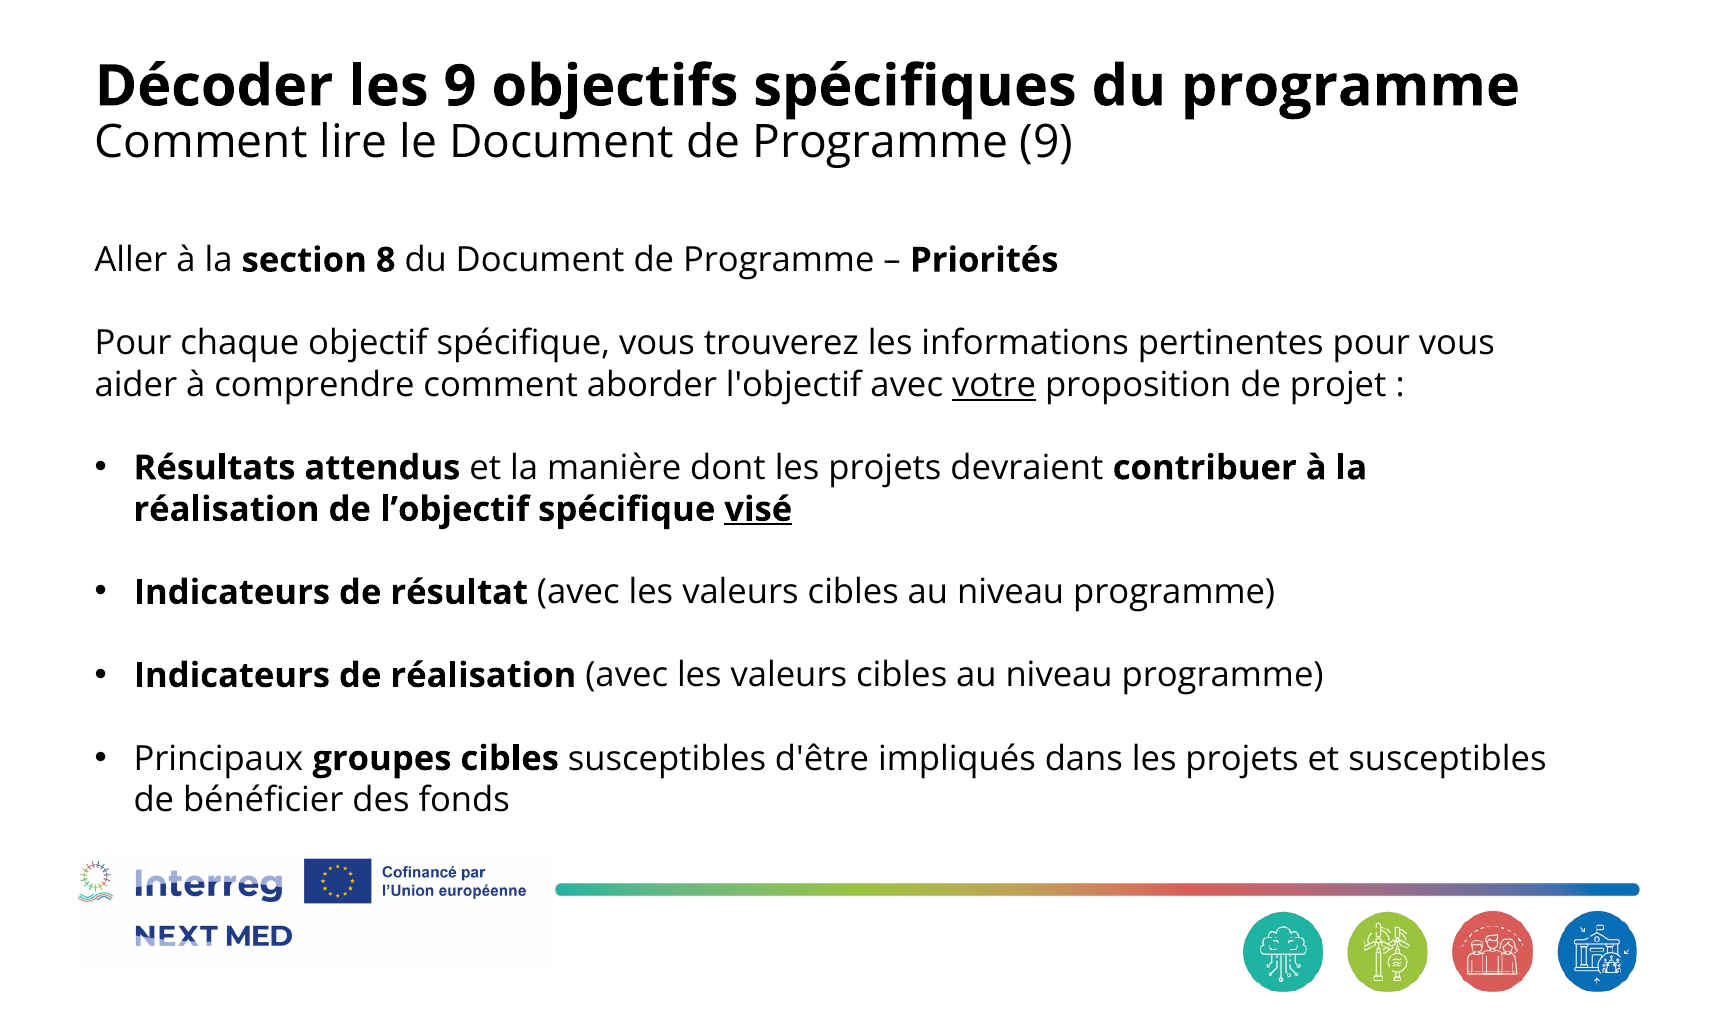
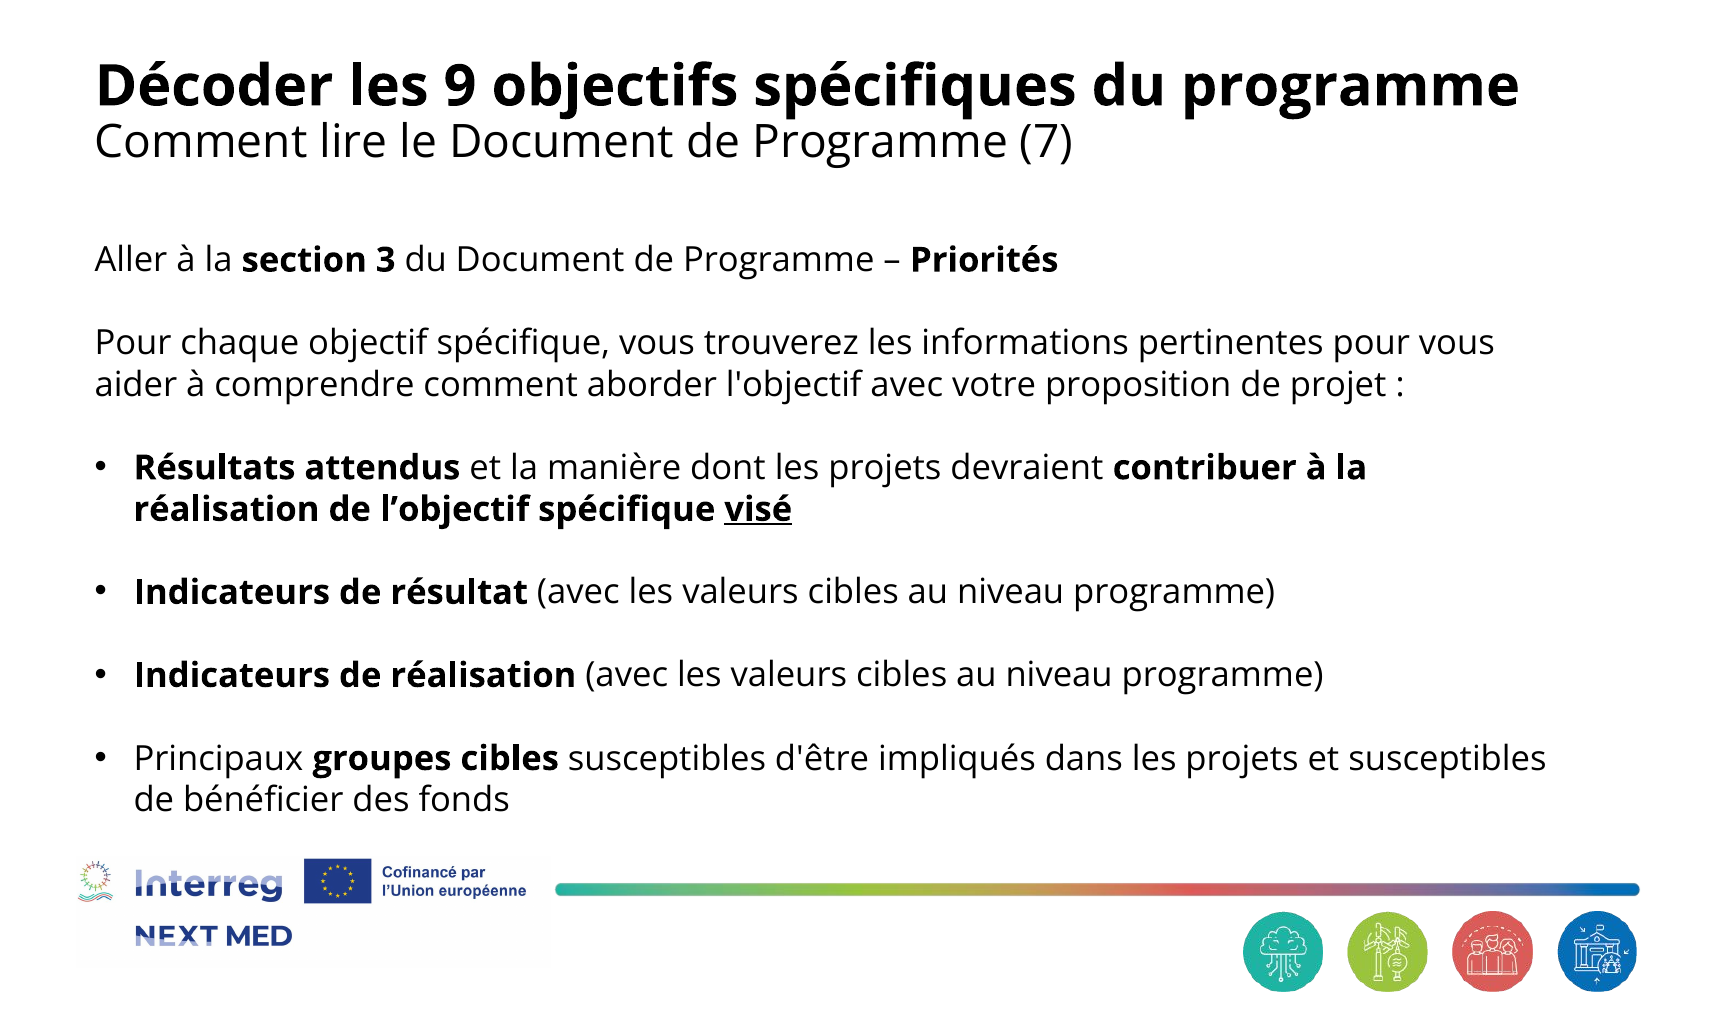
Programme 9: 9 -> 7 (1047, 143)
8: 8 -> 3 (386, 260)
votre underline: present -> none (994, 385)
